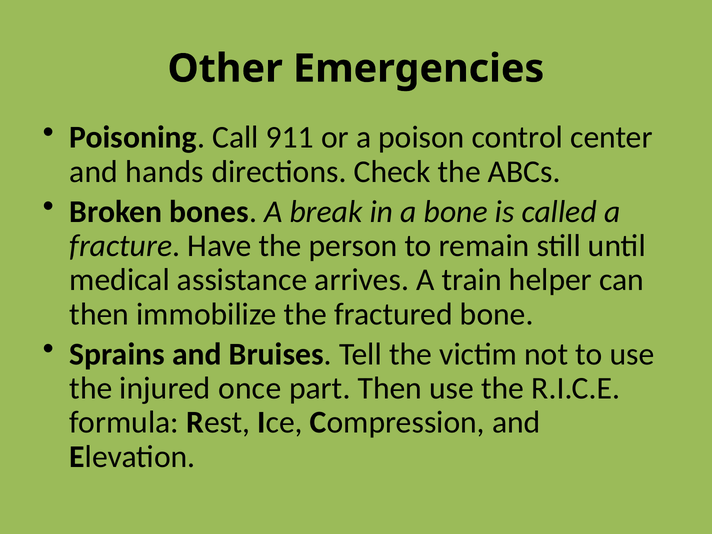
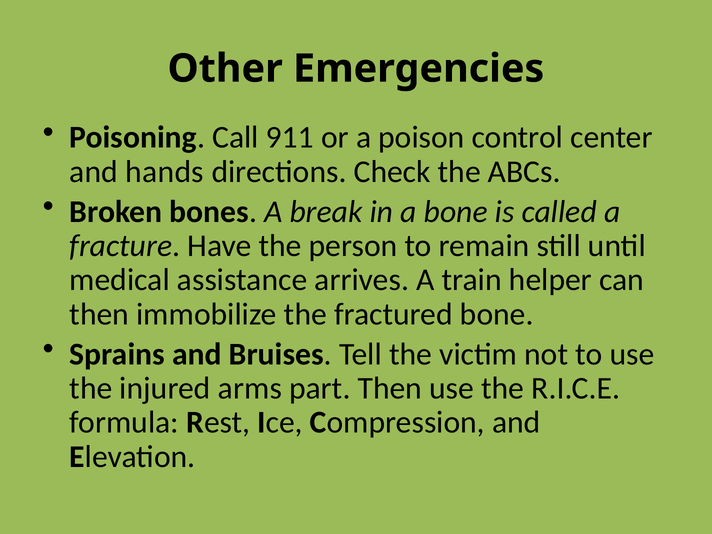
once: once -> arms (250, 388)
